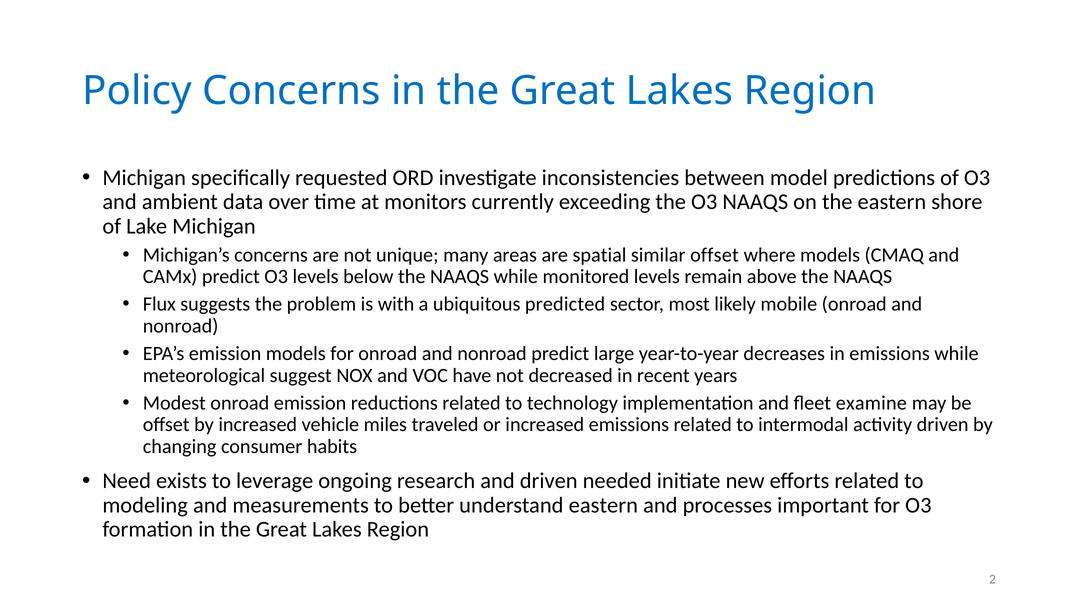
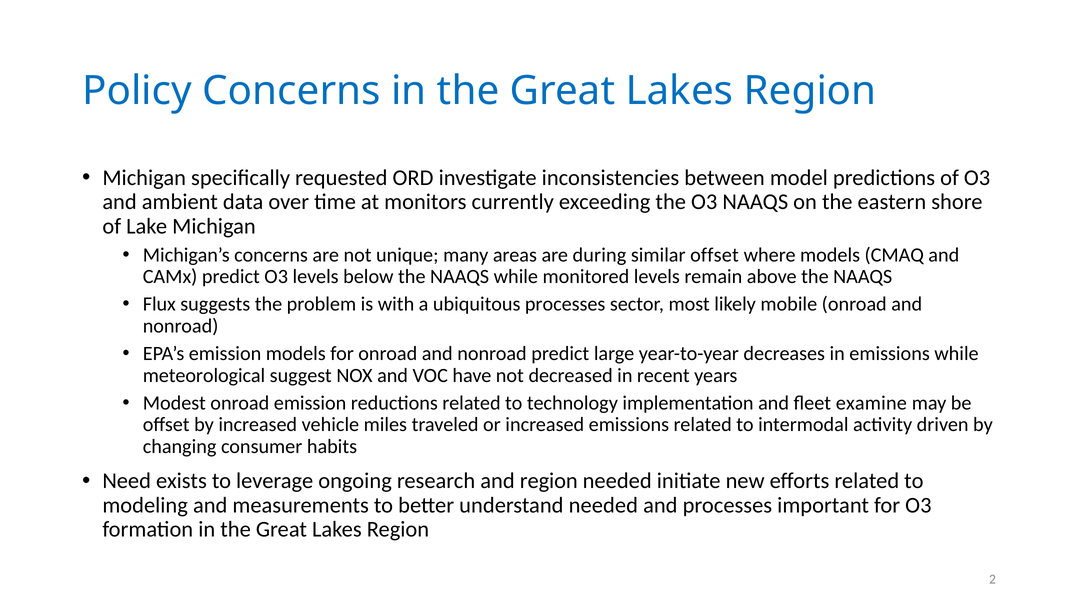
spatial: spatial -> during (599, 255)
ubiquitous predicted: predicted -> processes (565, 304)
and driven: driven -> region (549, 480)
understand eastern: eastern -> needed (603, 505)
